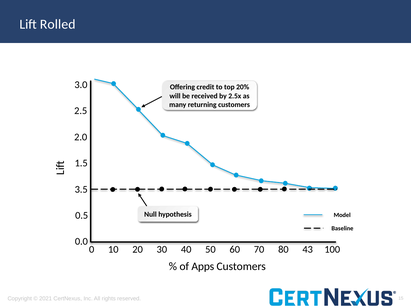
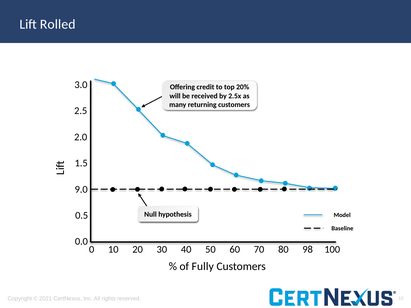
3.5: 3.5 -> 9.0 (81, 189)
43: 43 -> 98 (308, 250)
Apps: Apps -> Fully (203, 267)
